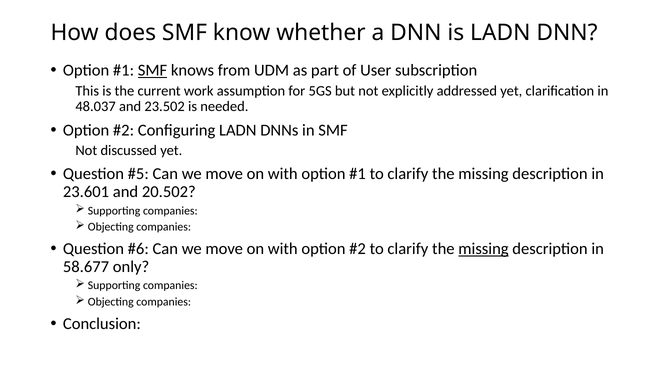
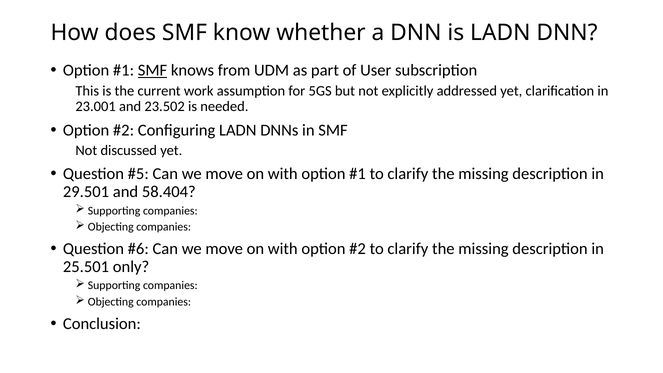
48.037: 48.037 -> 23.001 (96, 106)
23.601: 23.601 -> 29.501 (86, 192)
20.502: 20.502 -> 58.404 (169, 192)
missing underline: present -> none (483, 249)
58.677: 58.677 -> 25.501 (86, 267)
